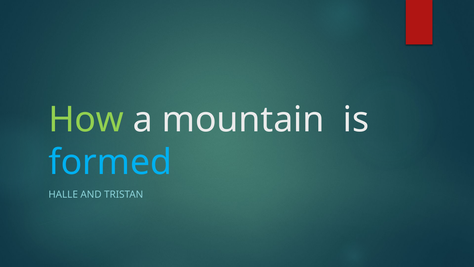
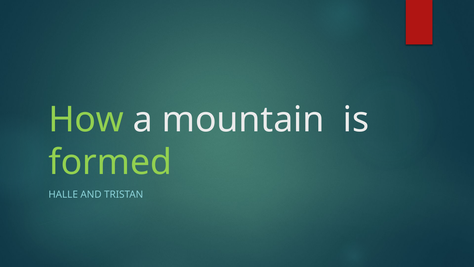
formed colour: light blue -> light green (110, 162)
